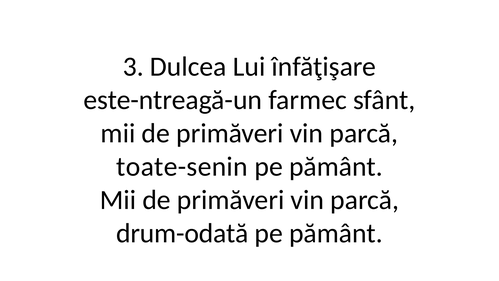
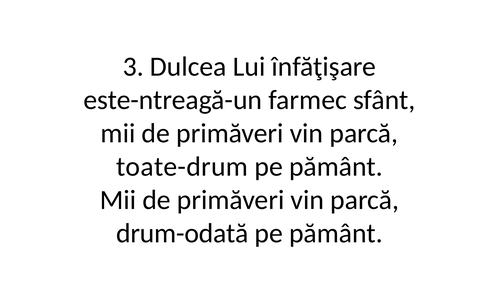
toate-senin: toate-senin -> toate-drum (182, 166)
